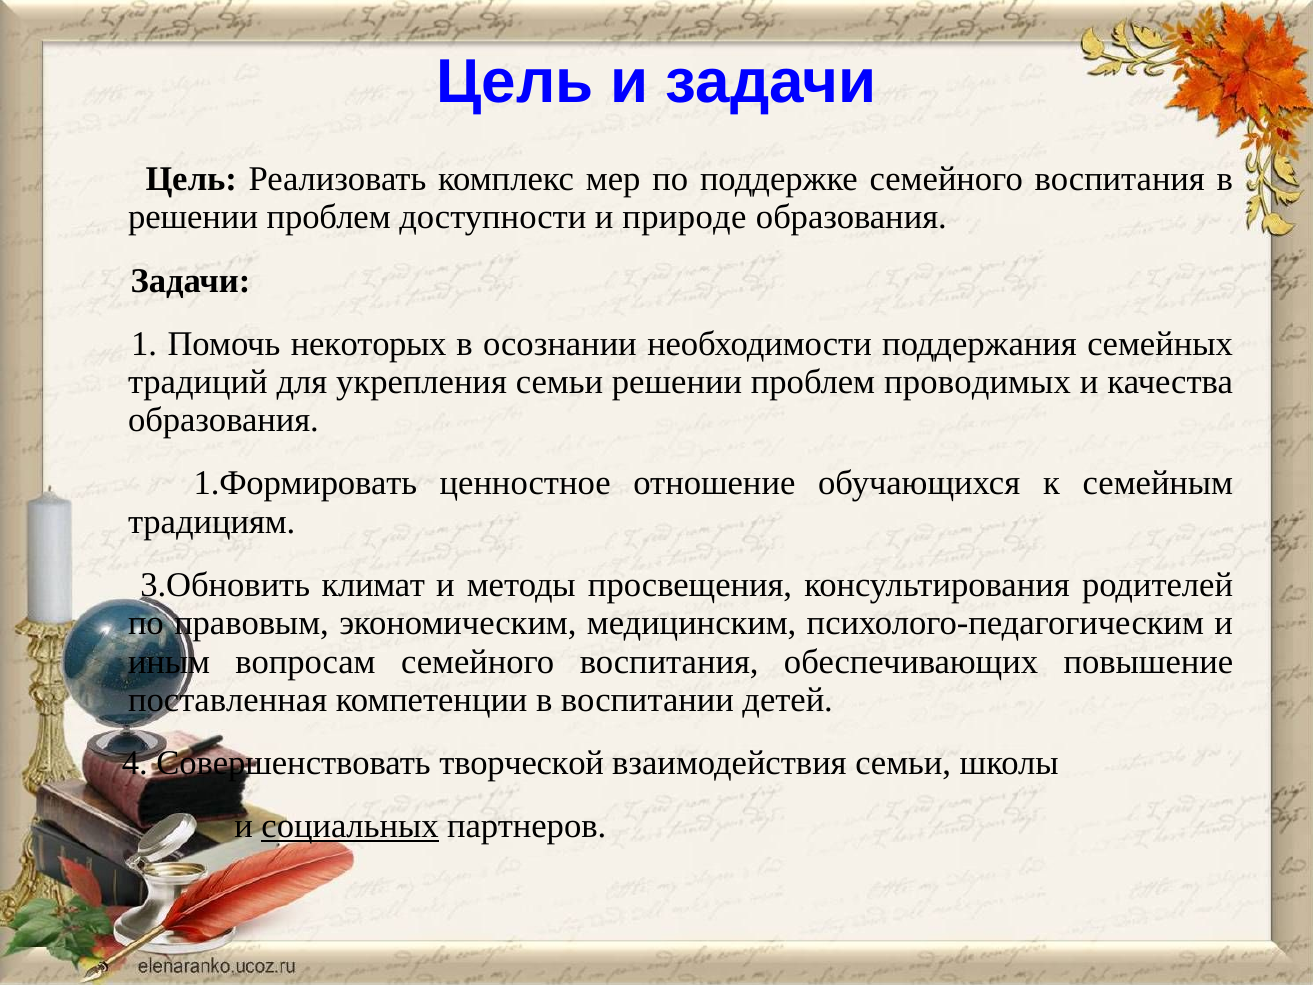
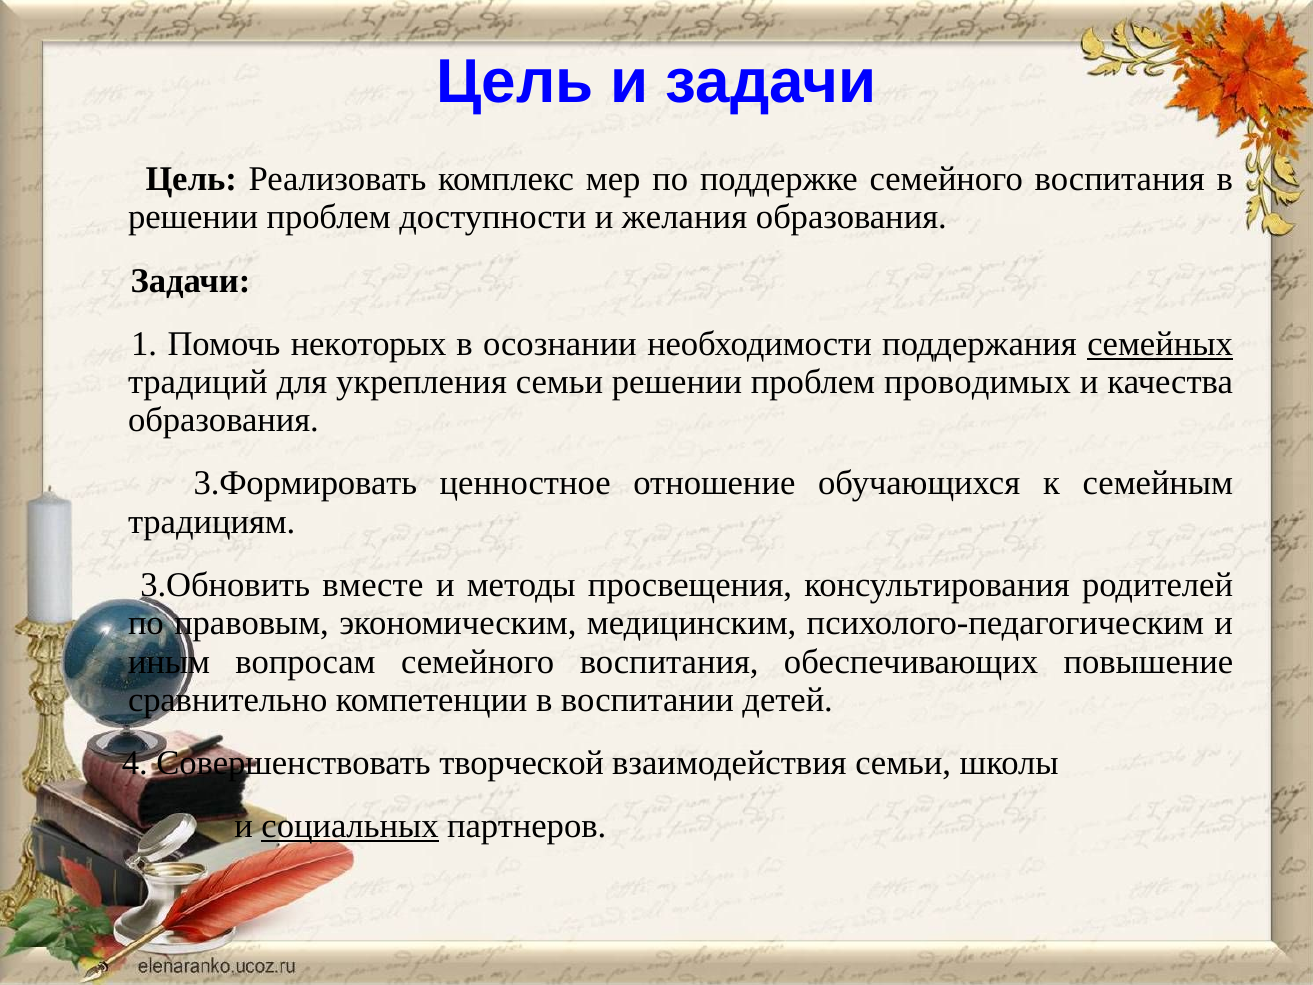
природе: природе -> желания (685, 217)
семейных underline: none -> present (1160, 344)
1.Формировать: 1.Формировать -> 3.Формировать (305, 483)
климат: климат -> вместе (373, 585)
поставленная: поставленная -> сравнительно (228, 700)
